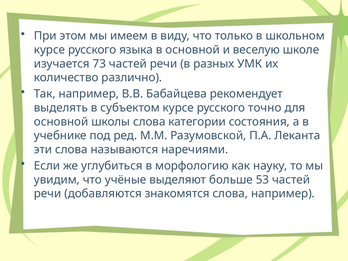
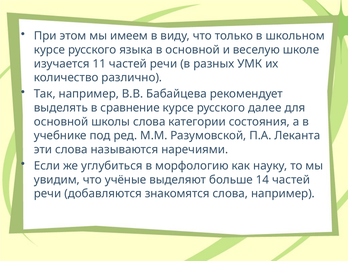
73: 73 -> 11 (99, 64)
субъектом: субъектом -> сравнение (130, 108)
точно: точно -> далее (265, 108)
53: 53 -> 14 (262, 180)
